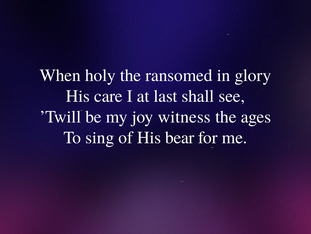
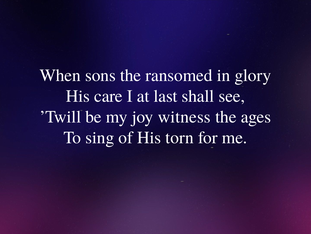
holy: holy -> sons (100, 75)
bear: bear -> torn (180, 137)
